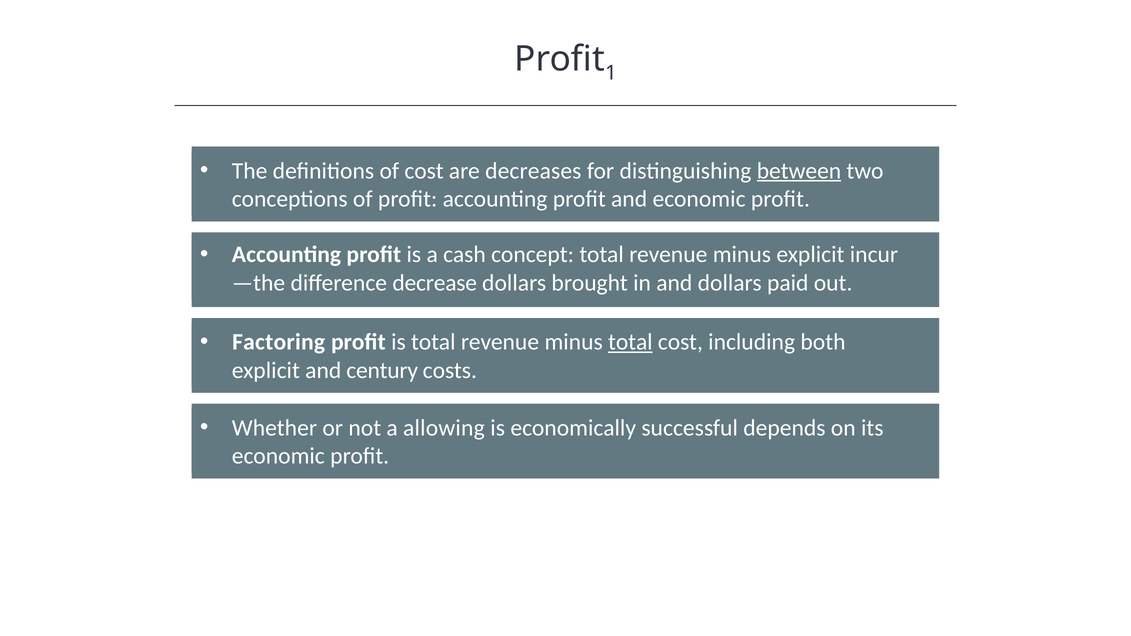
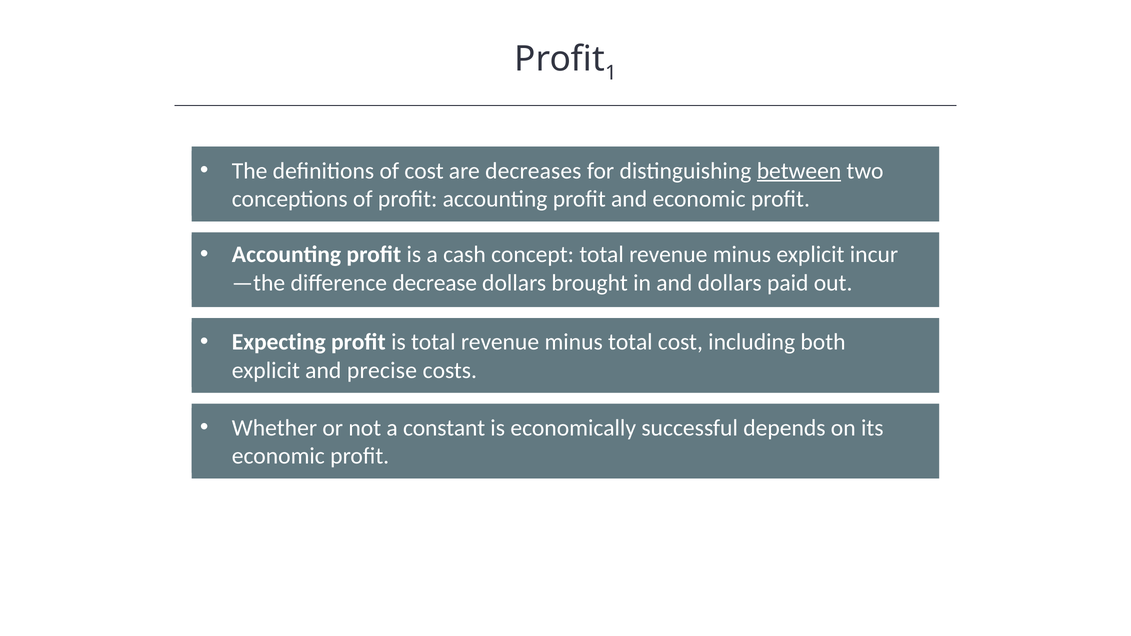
Factoring: Factoring -> Expecting (279, 342)
total underline: present -> none (630, 342)
century: century -> precise (382, 371)
allowing: allowing -> constant (444, 428)
